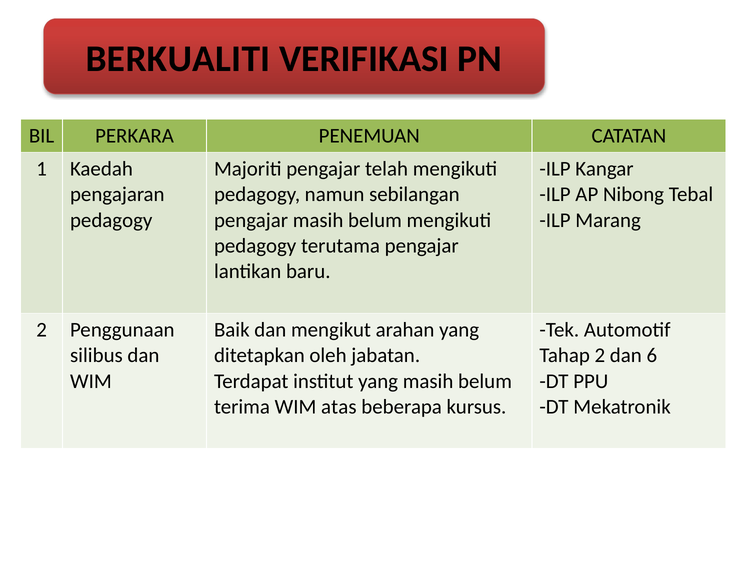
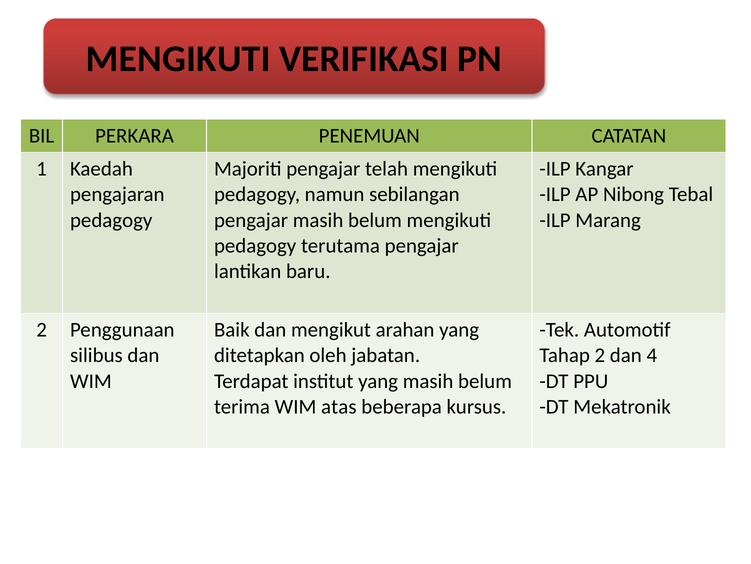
BERKUALITI: BERKUALITI -> MENGIKUTI (178, 59)
6: 6 -> 4 (652, 355)
